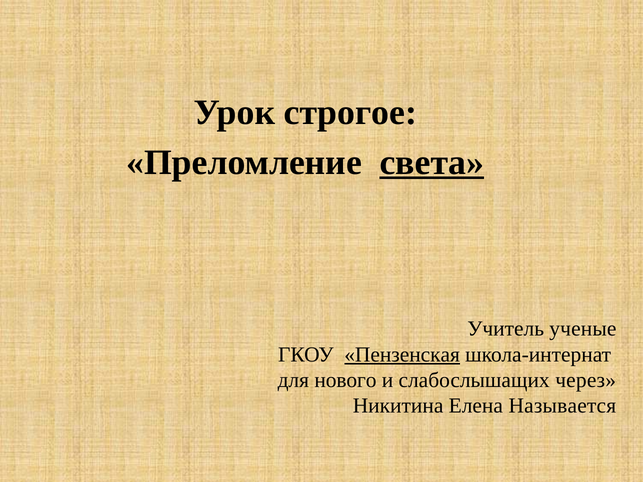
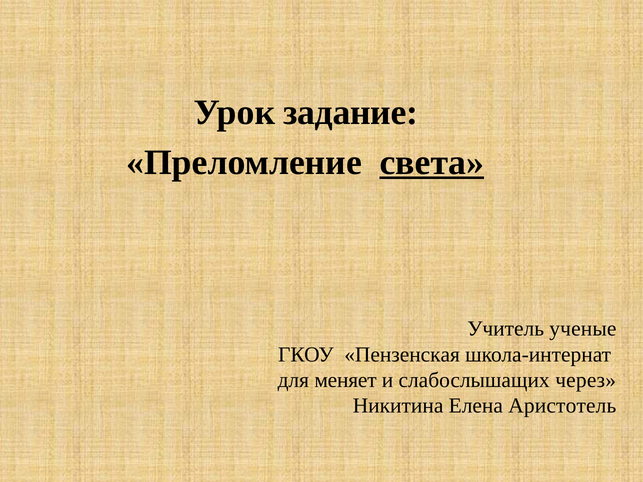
строгое: строгое -> задание (351, 113)
Пензенская underline: present -> none (402, 355)
нового: нового -> меняет (346, 380)
Называется: Называется -> Аристотель (562, 406)
